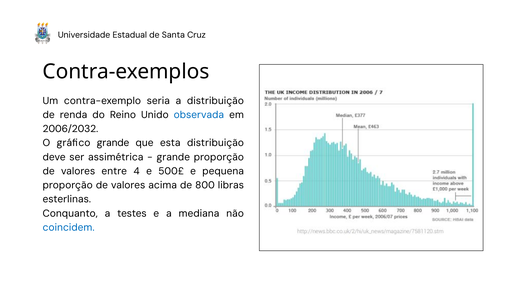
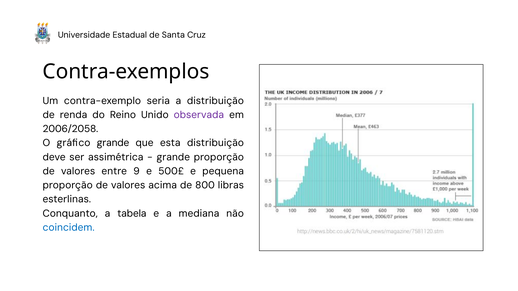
observada colour: blue -> purple (199, 115)
2006/2032: 2006/2032 -> 2006/2058 (70, 129)
4: 4 -> 9 (137, 171)
testes: testes -> tabela (132, 214)
